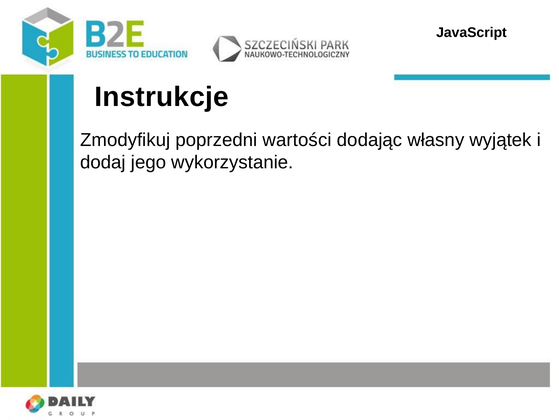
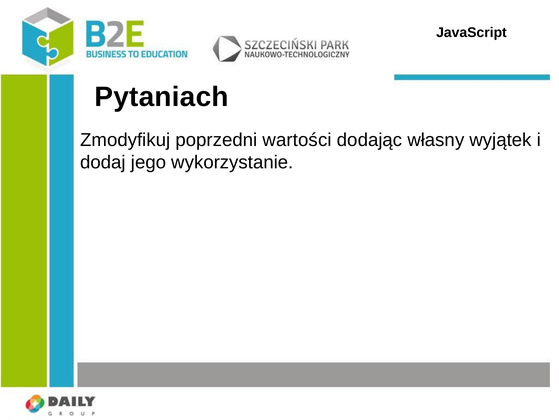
Instrukcje: Instrukcje -> Pytaniach (162, 97)
